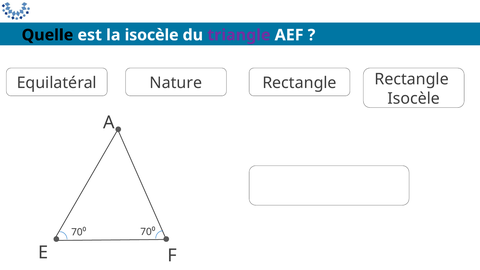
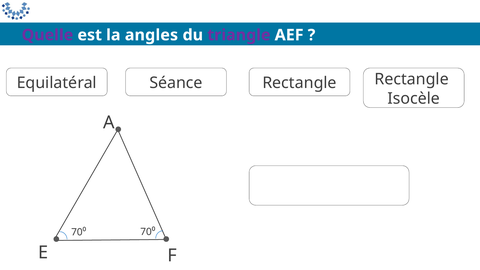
Quelle colour: black -> purple (47, 35)
la isocèle: isocèle -> angles (151, 35)
Nature: Nature -> Séance (176, 83)
